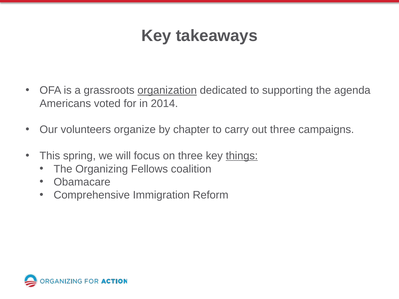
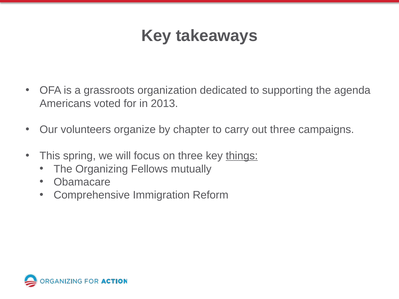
organization underline: present -> none (167, 90)
2014: 2014 -> 2013 (164, 104)
coalition: coalition -> mutually (191, 169)
